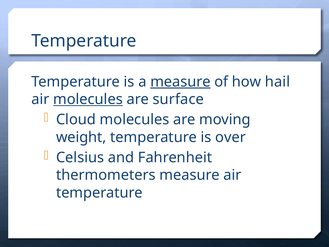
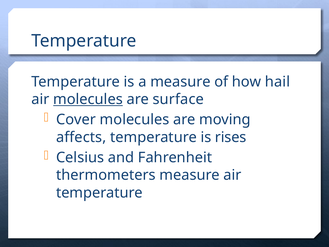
measure underline: present -> none (180, 82)
Cloud: Cloud -> Cover (76, 119)
weight: weight -> affects (81, 137)
over: over -> rises (231, 137)
